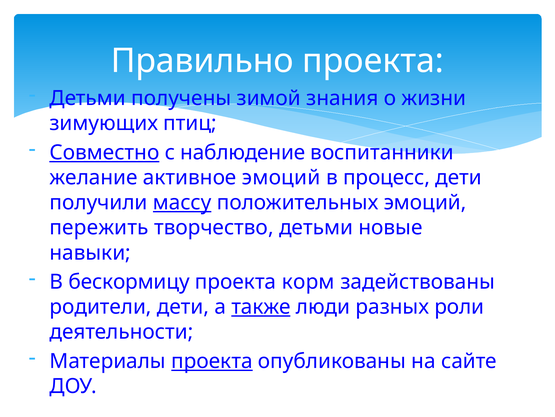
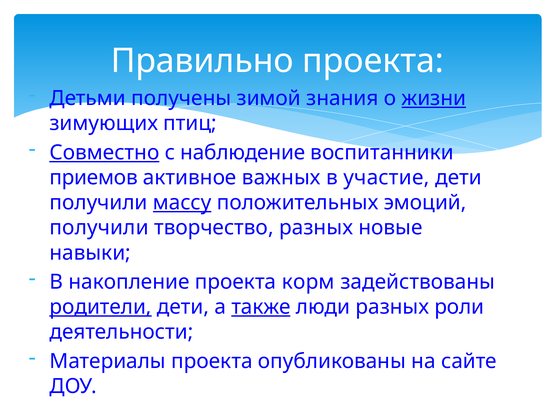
жизни underline: none -> present (434, 98)
желание: желание -> приемов (94, 177)
активное эмоций: эмоций -> важных (281, 177)
процесс: процесс -> участие (386, 177)
пережить: пережить -> получили (99, 227)
творчество детьми: детьми -> разных (316, 227)
бескормицу: бескормицу -> накопление (129, 282)
родители underline: none -> present (101, 307)
проекта underline: present -> none (212, 361)
